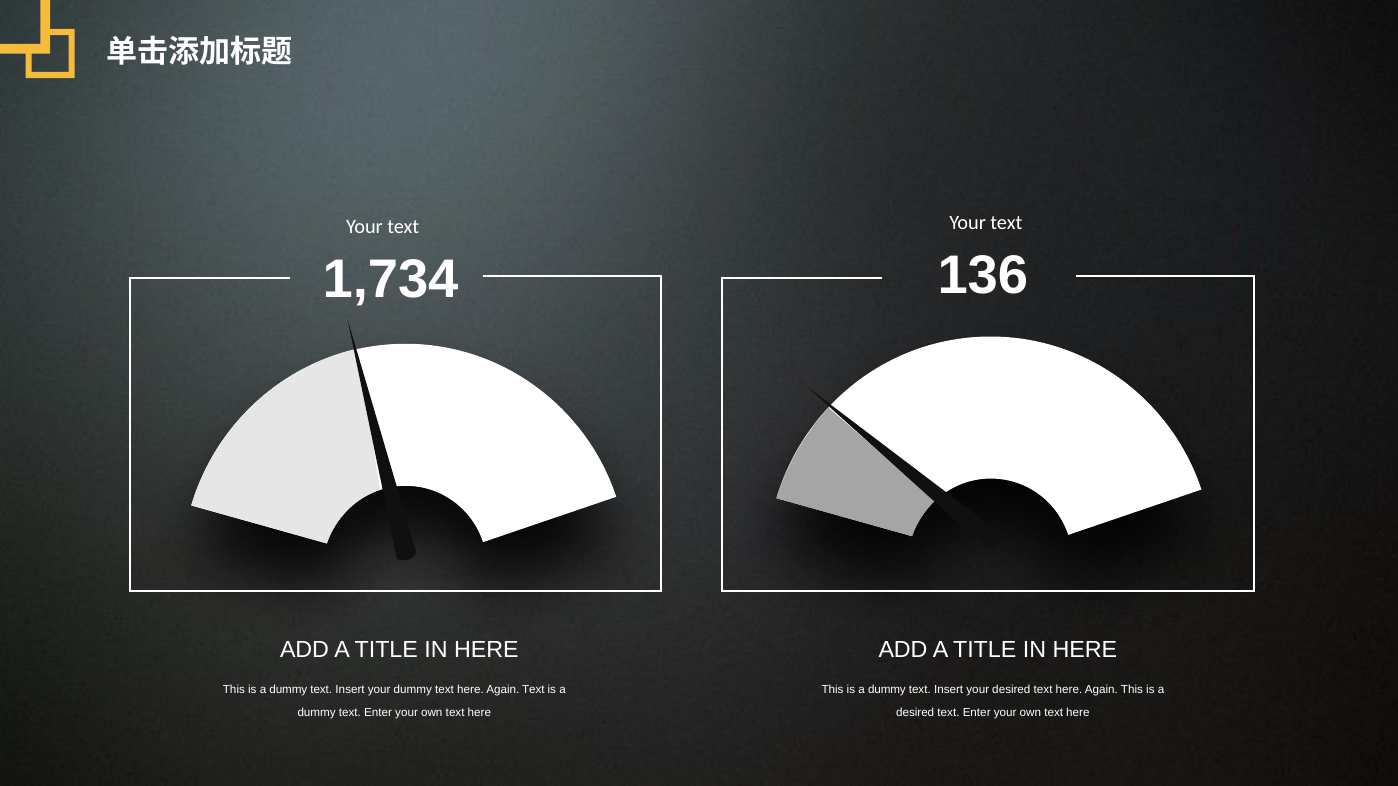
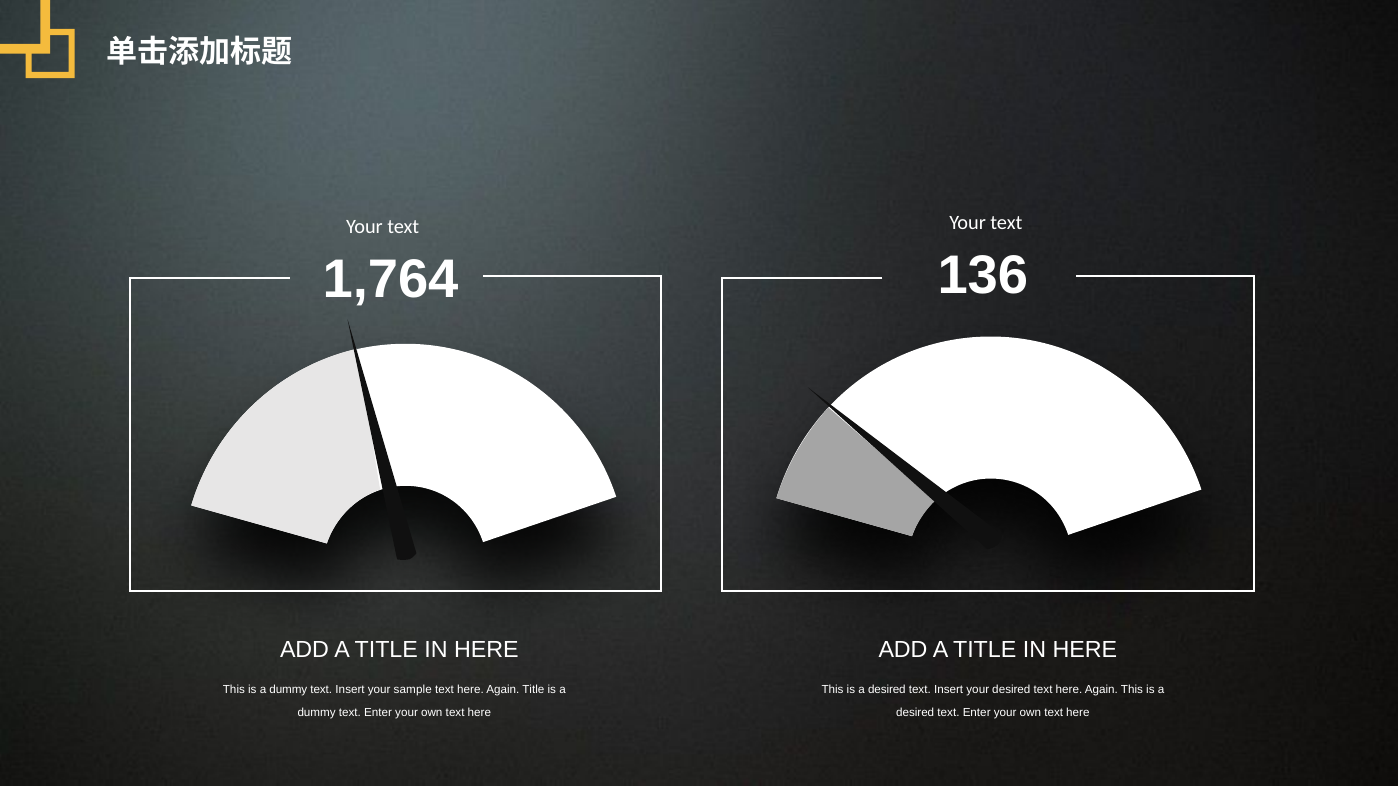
1,734: 1,734 -> 1,764 (391, 280)
your dummy: dummy -> sample (413, 690)
Again Text: Text -> Title (533, 690)
dummy: dummy -> desired (887, 690)
